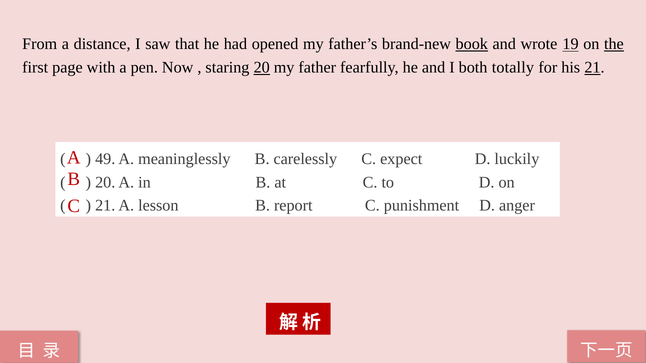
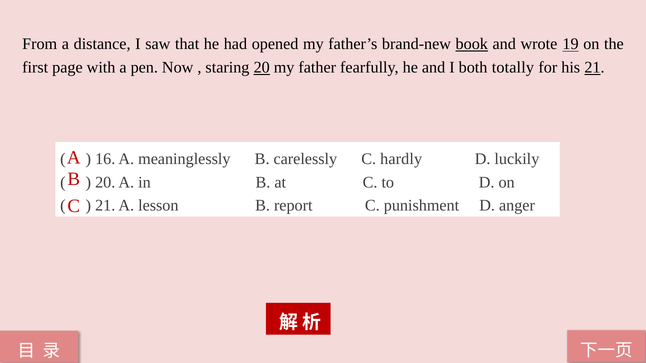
the underline: present -> none (614, 44)
49: 49 -> 16 (105, 159)
expect: expect -> hardly (401, 159)
